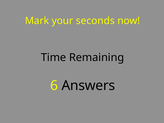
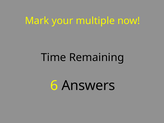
seconds: seconds -> multiple (95, 21)
